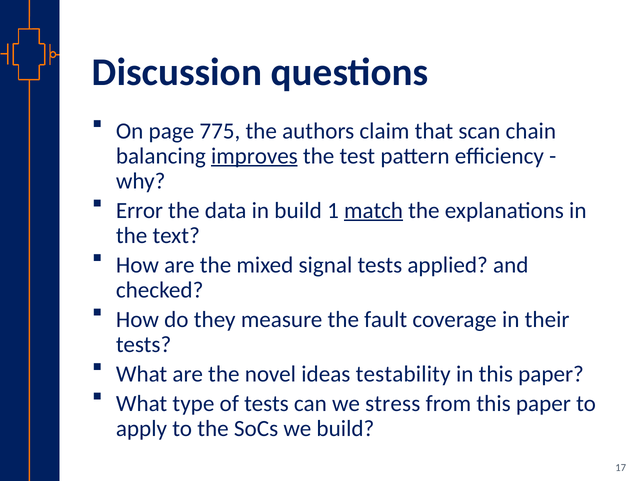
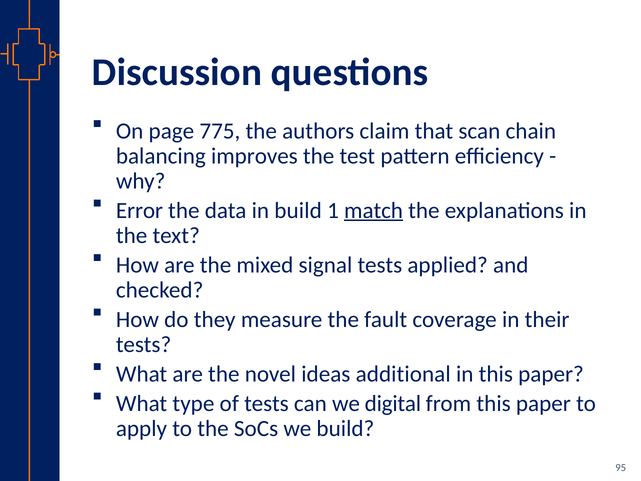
improves underline: present -> none (254, 156)
testability: testability -> additional (403, 374)
stress: stress -> digital (393, 403)
17: 17 -> 95 (621, 467)
